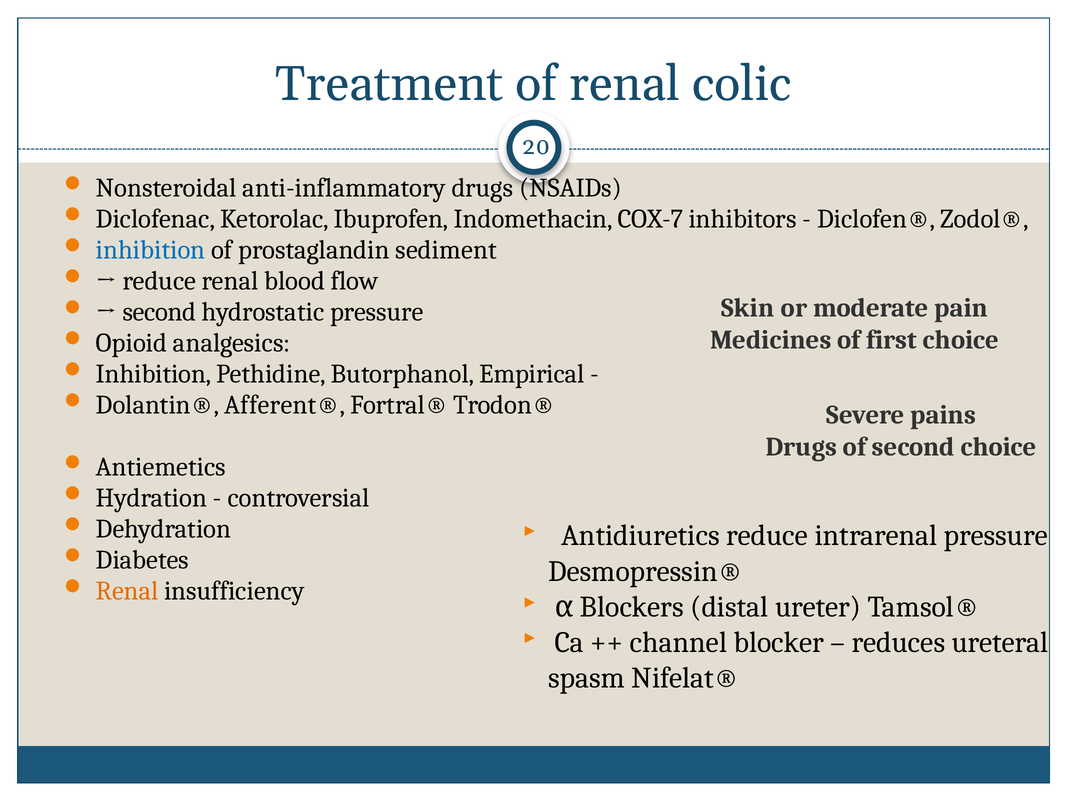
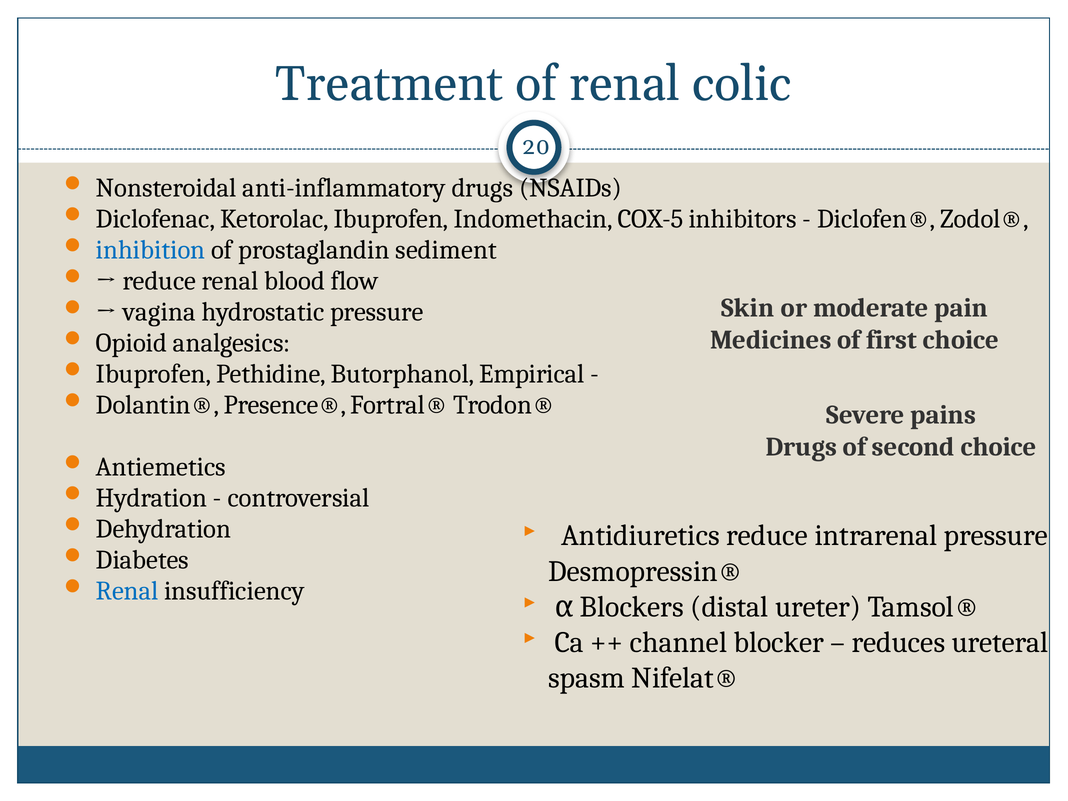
COX-7: COX-7 -> COX-5 (650, 219)
second: second -> vagina (159, 312)
Inhibition: Inhibition -> Ibuprofen (154, 374)
Afferent®: Afferent® -> Presence® (285, 405)
Renal colour: orange -> blue (127, 591)
